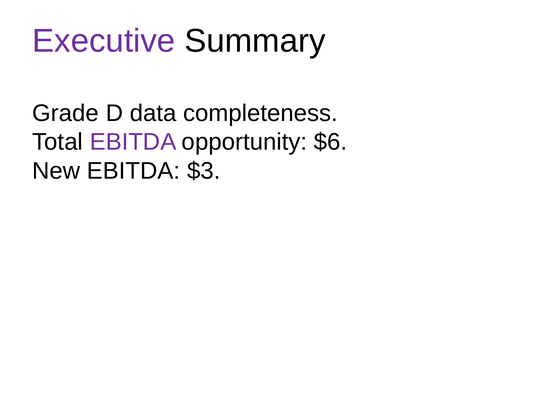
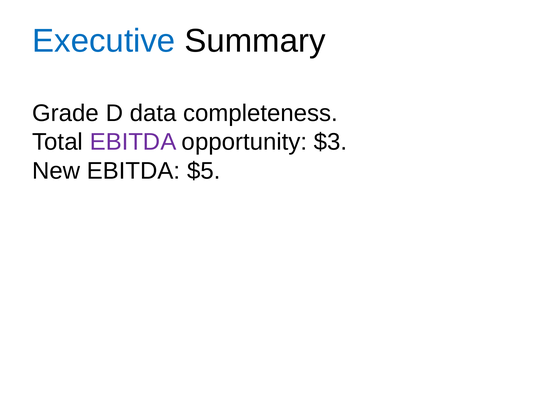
Executive colour: purple -> blue (104, 41)
$6: $6 -> $3 (330, 142)
$3: $3 -> $5 (204, 171)
